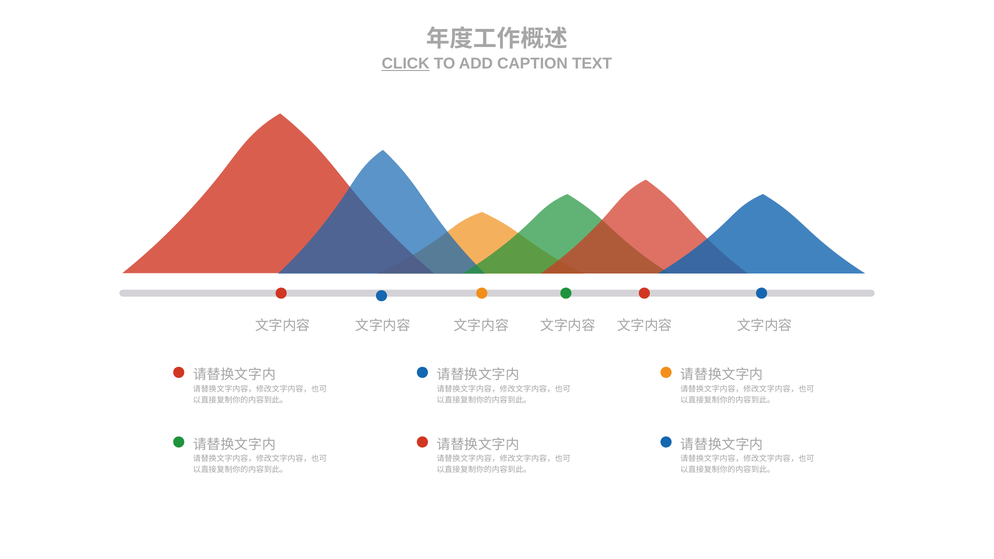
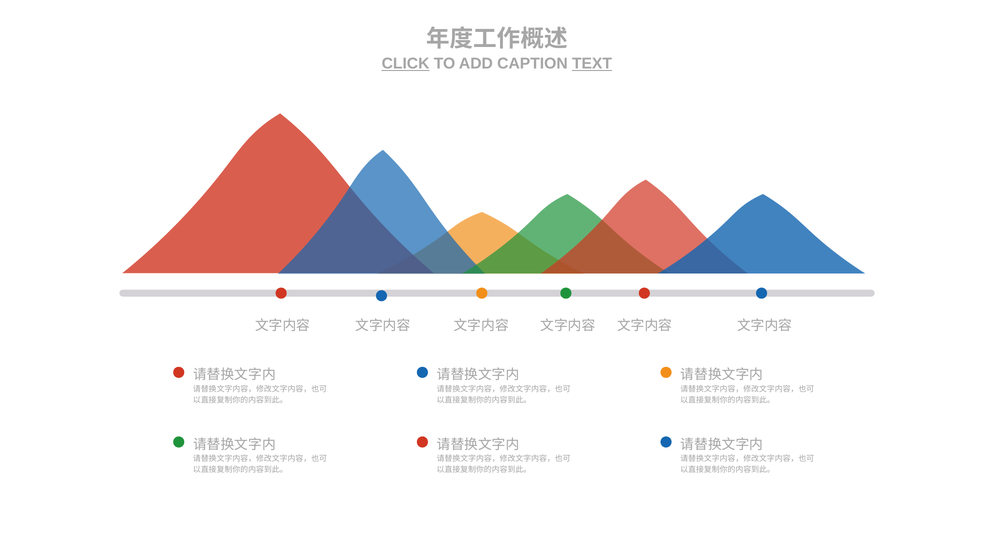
TEXT underline: none -> present (592, 64)
